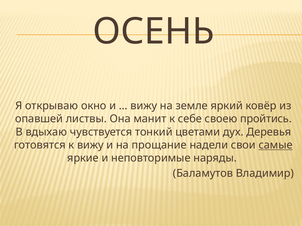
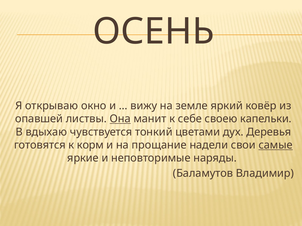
Она underline: none -> present (120, 119)
пройтись: пройтись -> капельки (266, 119)
к вижу: вижу -> корм (90, 145)
